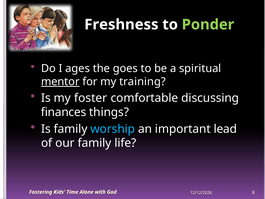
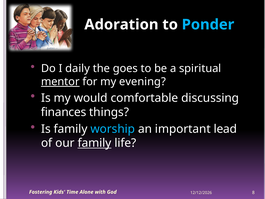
Freshness: Freshness -> Adoration (121, 25)
Ponder colour: light green -> light blue (208, 25)
ages: ages -> daily (78, 68)
training: training -> evening (142, 82)
foster: foster -> would (91, 98)
family underline: none -> present (94, 143)
